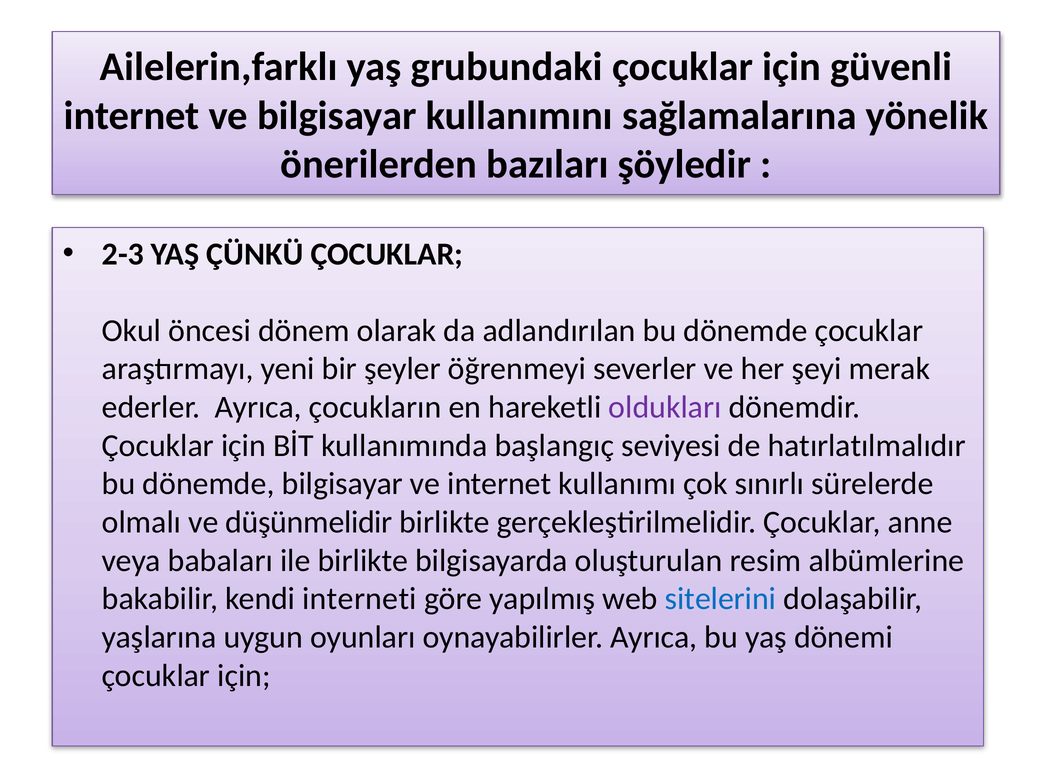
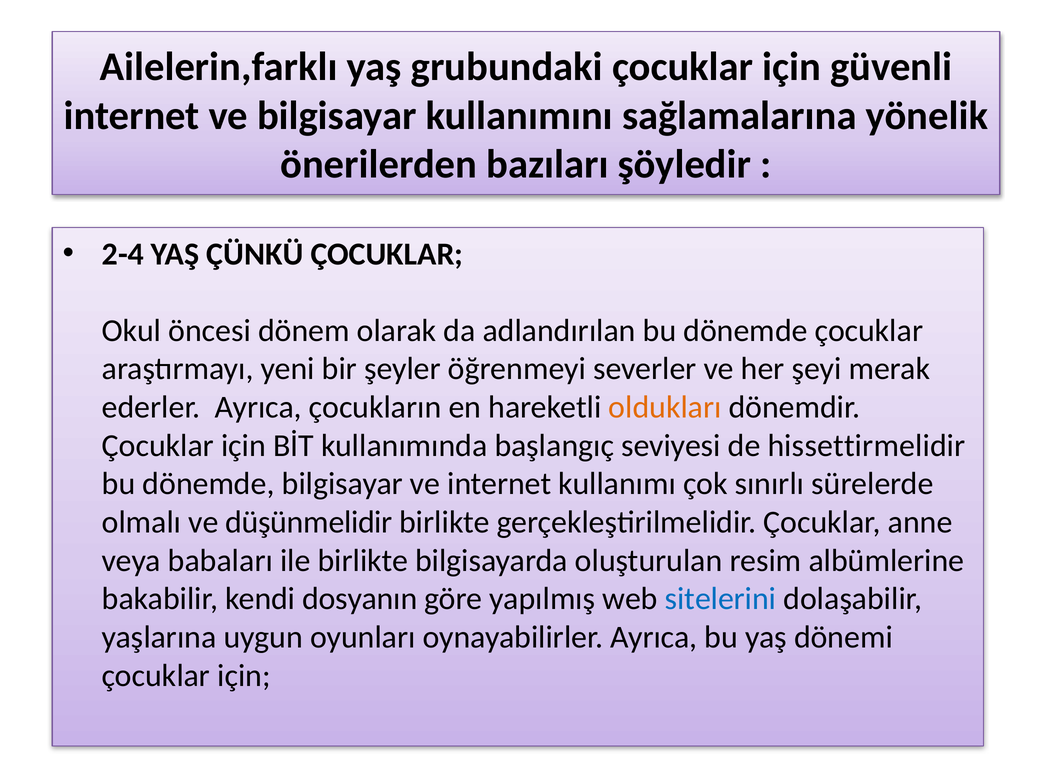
2-3: 2-3 -> 2-4 (123, 254)
oldukları colour: purple -> orange (665, 407)
hatırlatılmalıdır: hatırlatılmalıdır -> hissettirmelidir (867, 445)
interneti: interneti -> dosyanın (360, 599)
